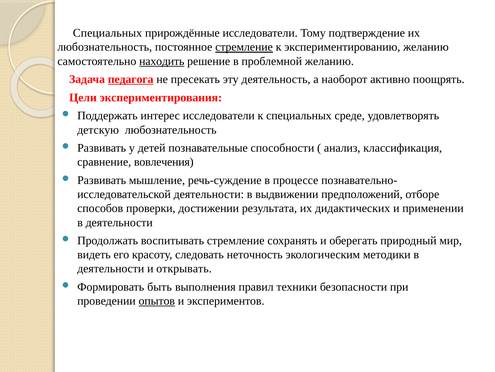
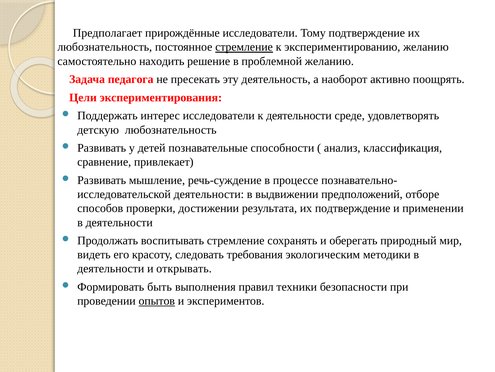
Специальных: Специальных -> Предполагает (108, 33)
находить underline: present -> none (162, 61)
педагога underline: present -> none (131, 79)
к специальных: специальных -> деятельности (299, 116)
вовлечения: вовлечения -> привлекает (164, 162)
их дидактических: дидактических -> подтверждение (353, 208)
неточность: неточность -> требования (255, 254)
